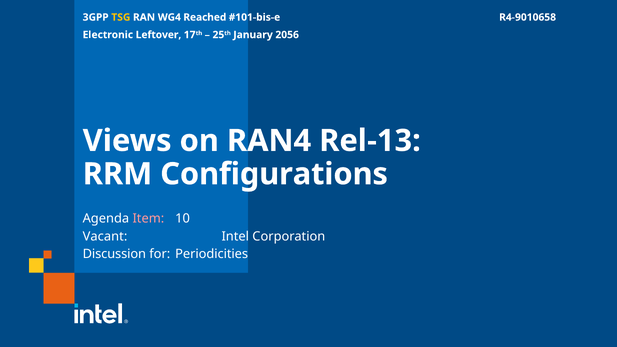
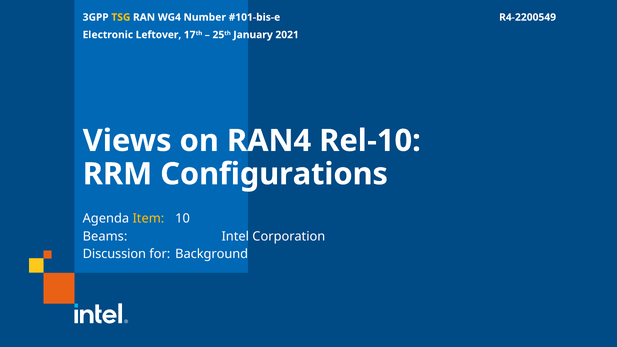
Reached: Reached -> Number (205, 17)
R4-9010658: R4-9010658 -> R4-2200549 (528, 17)
2056: 2056 -> 2021 (287, 35)
Rel-13: Rel-13 -> Rel-10 (370, 141)
Item colour: pink -> yellow (148, 219)
Vacant: Vacant -> Beams (105, 236)
Periodicities: Periodicities -> Background (212, 254)
